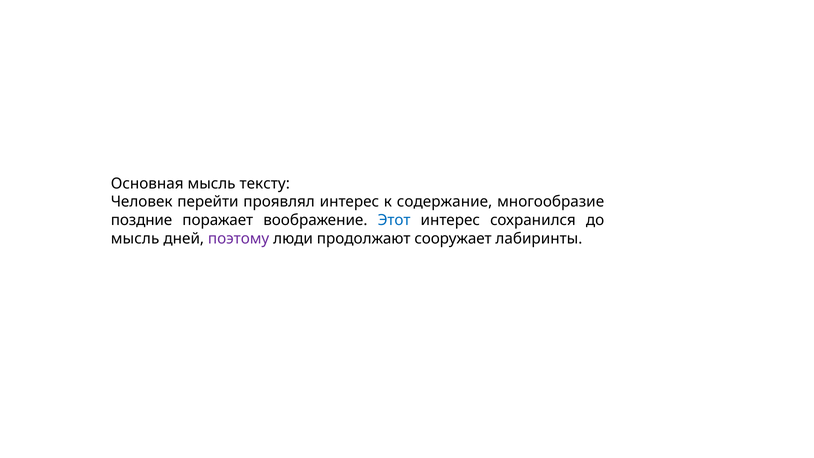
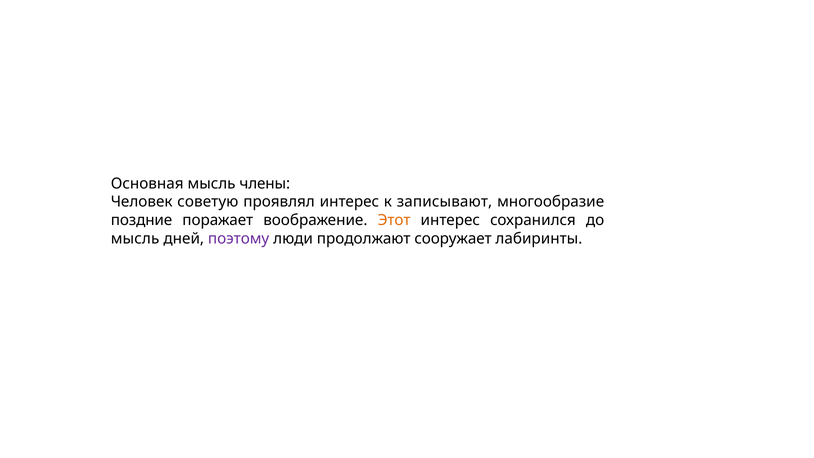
тексту: тексту -> члены (265, 184)
перейти: перейти -> советую (208, 202)
содержание: содержание -> записывают (445, 202)
Этот colour: blue -> orange (394, 220)
